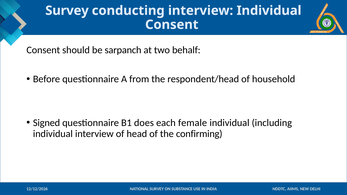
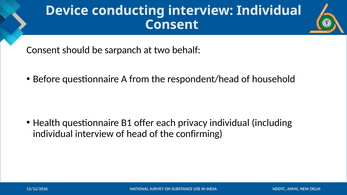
Survey: Survey -> Device (67, 11)
Signed: Signed -> Health (46, 123)
does: does -> offer (144, 123)
female: female -> privacy (193, 123)
